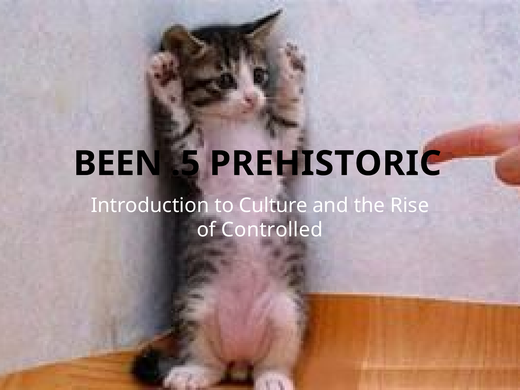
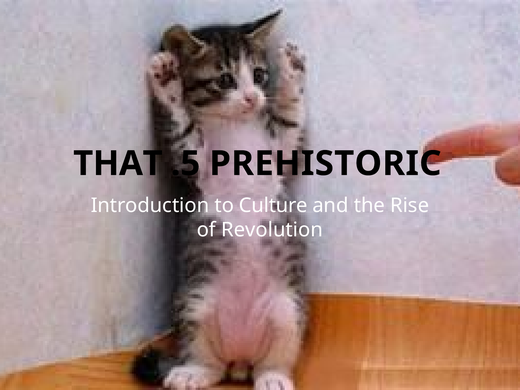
BEEN: BEEN -> THAT (118, 164)
Controlled: Controlled -> Revolution (272, 230)
